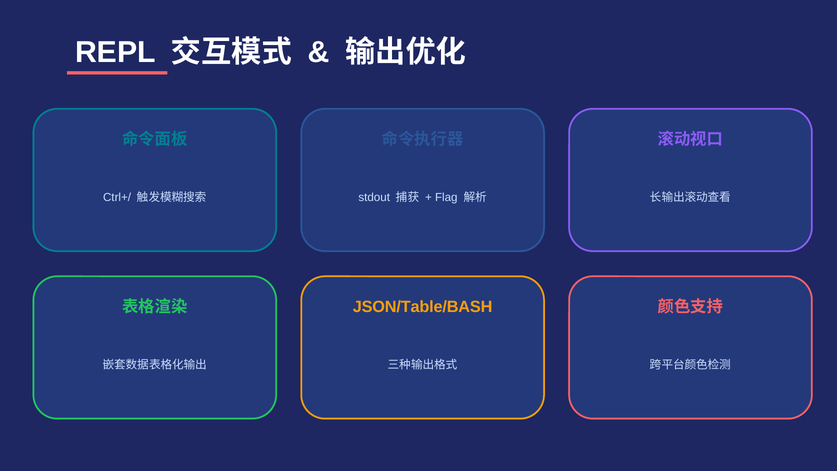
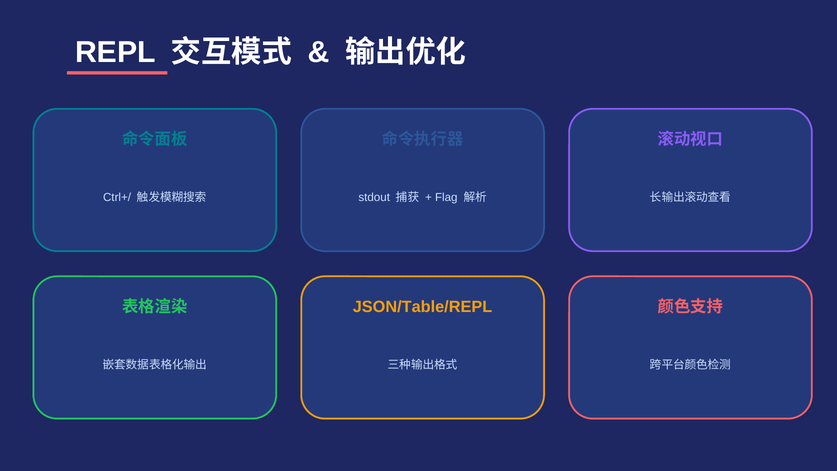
JSON/Table/BASH: JSON/Table/BASH -> JSON/Table/REPL (422, 307)
